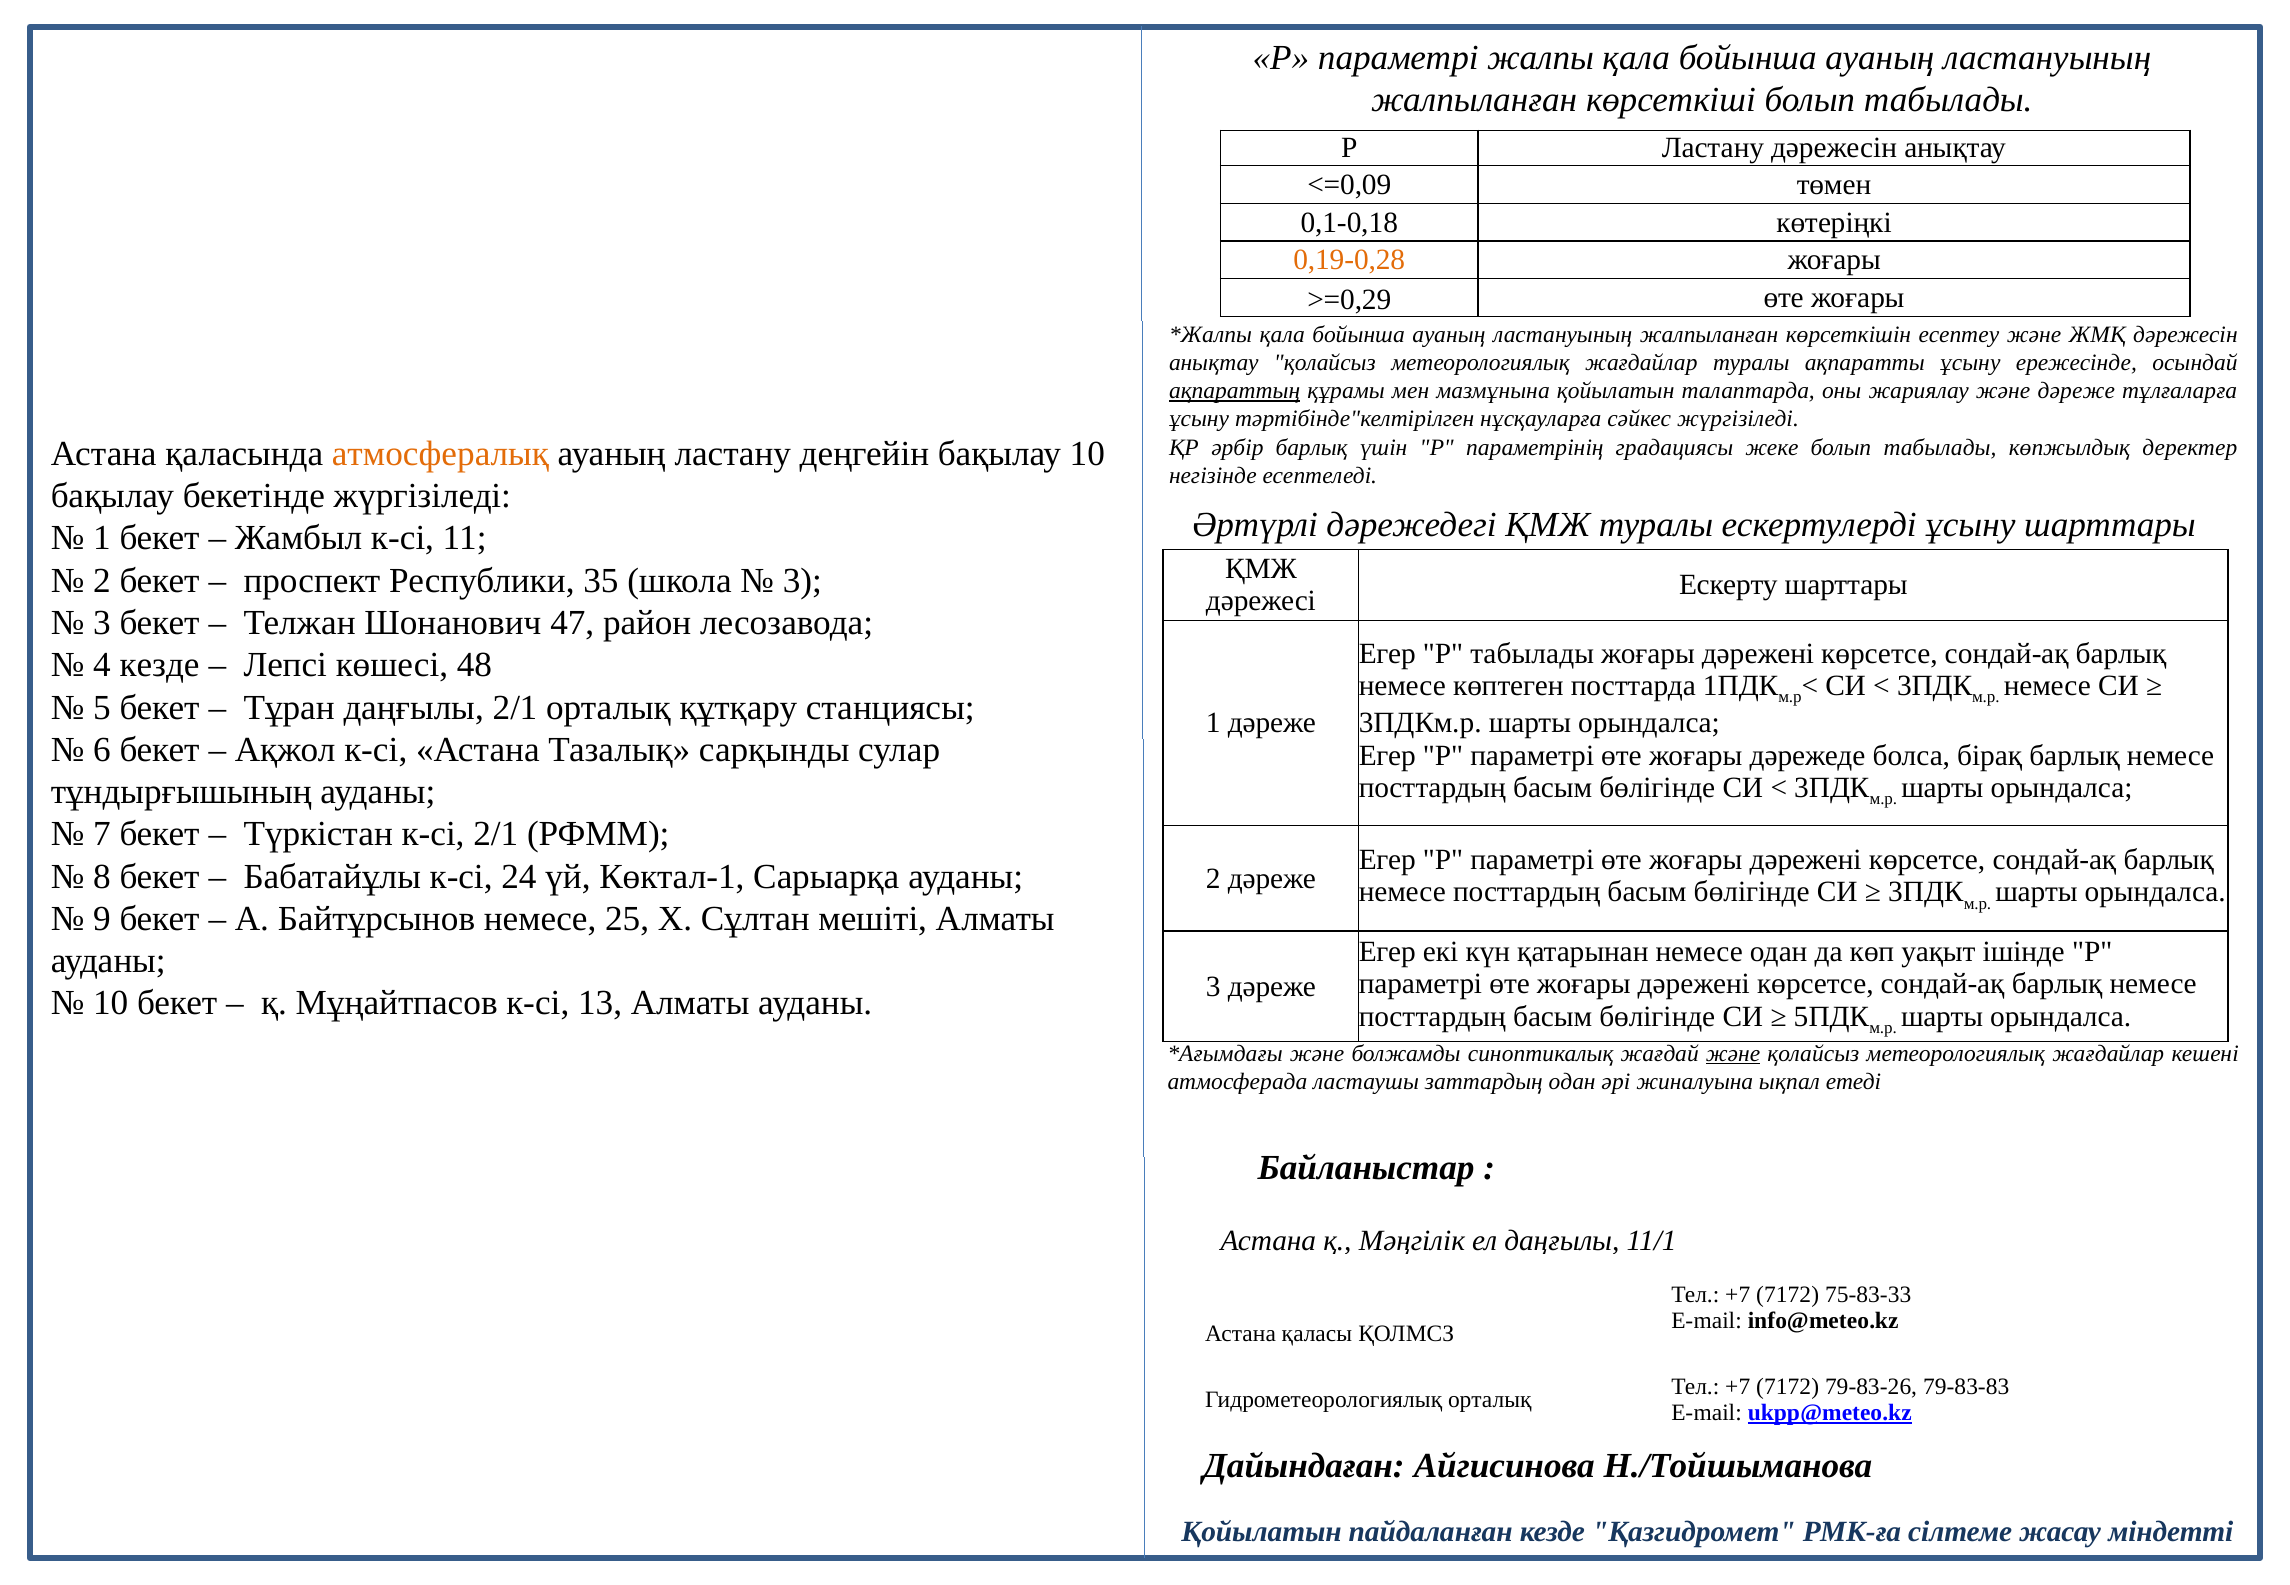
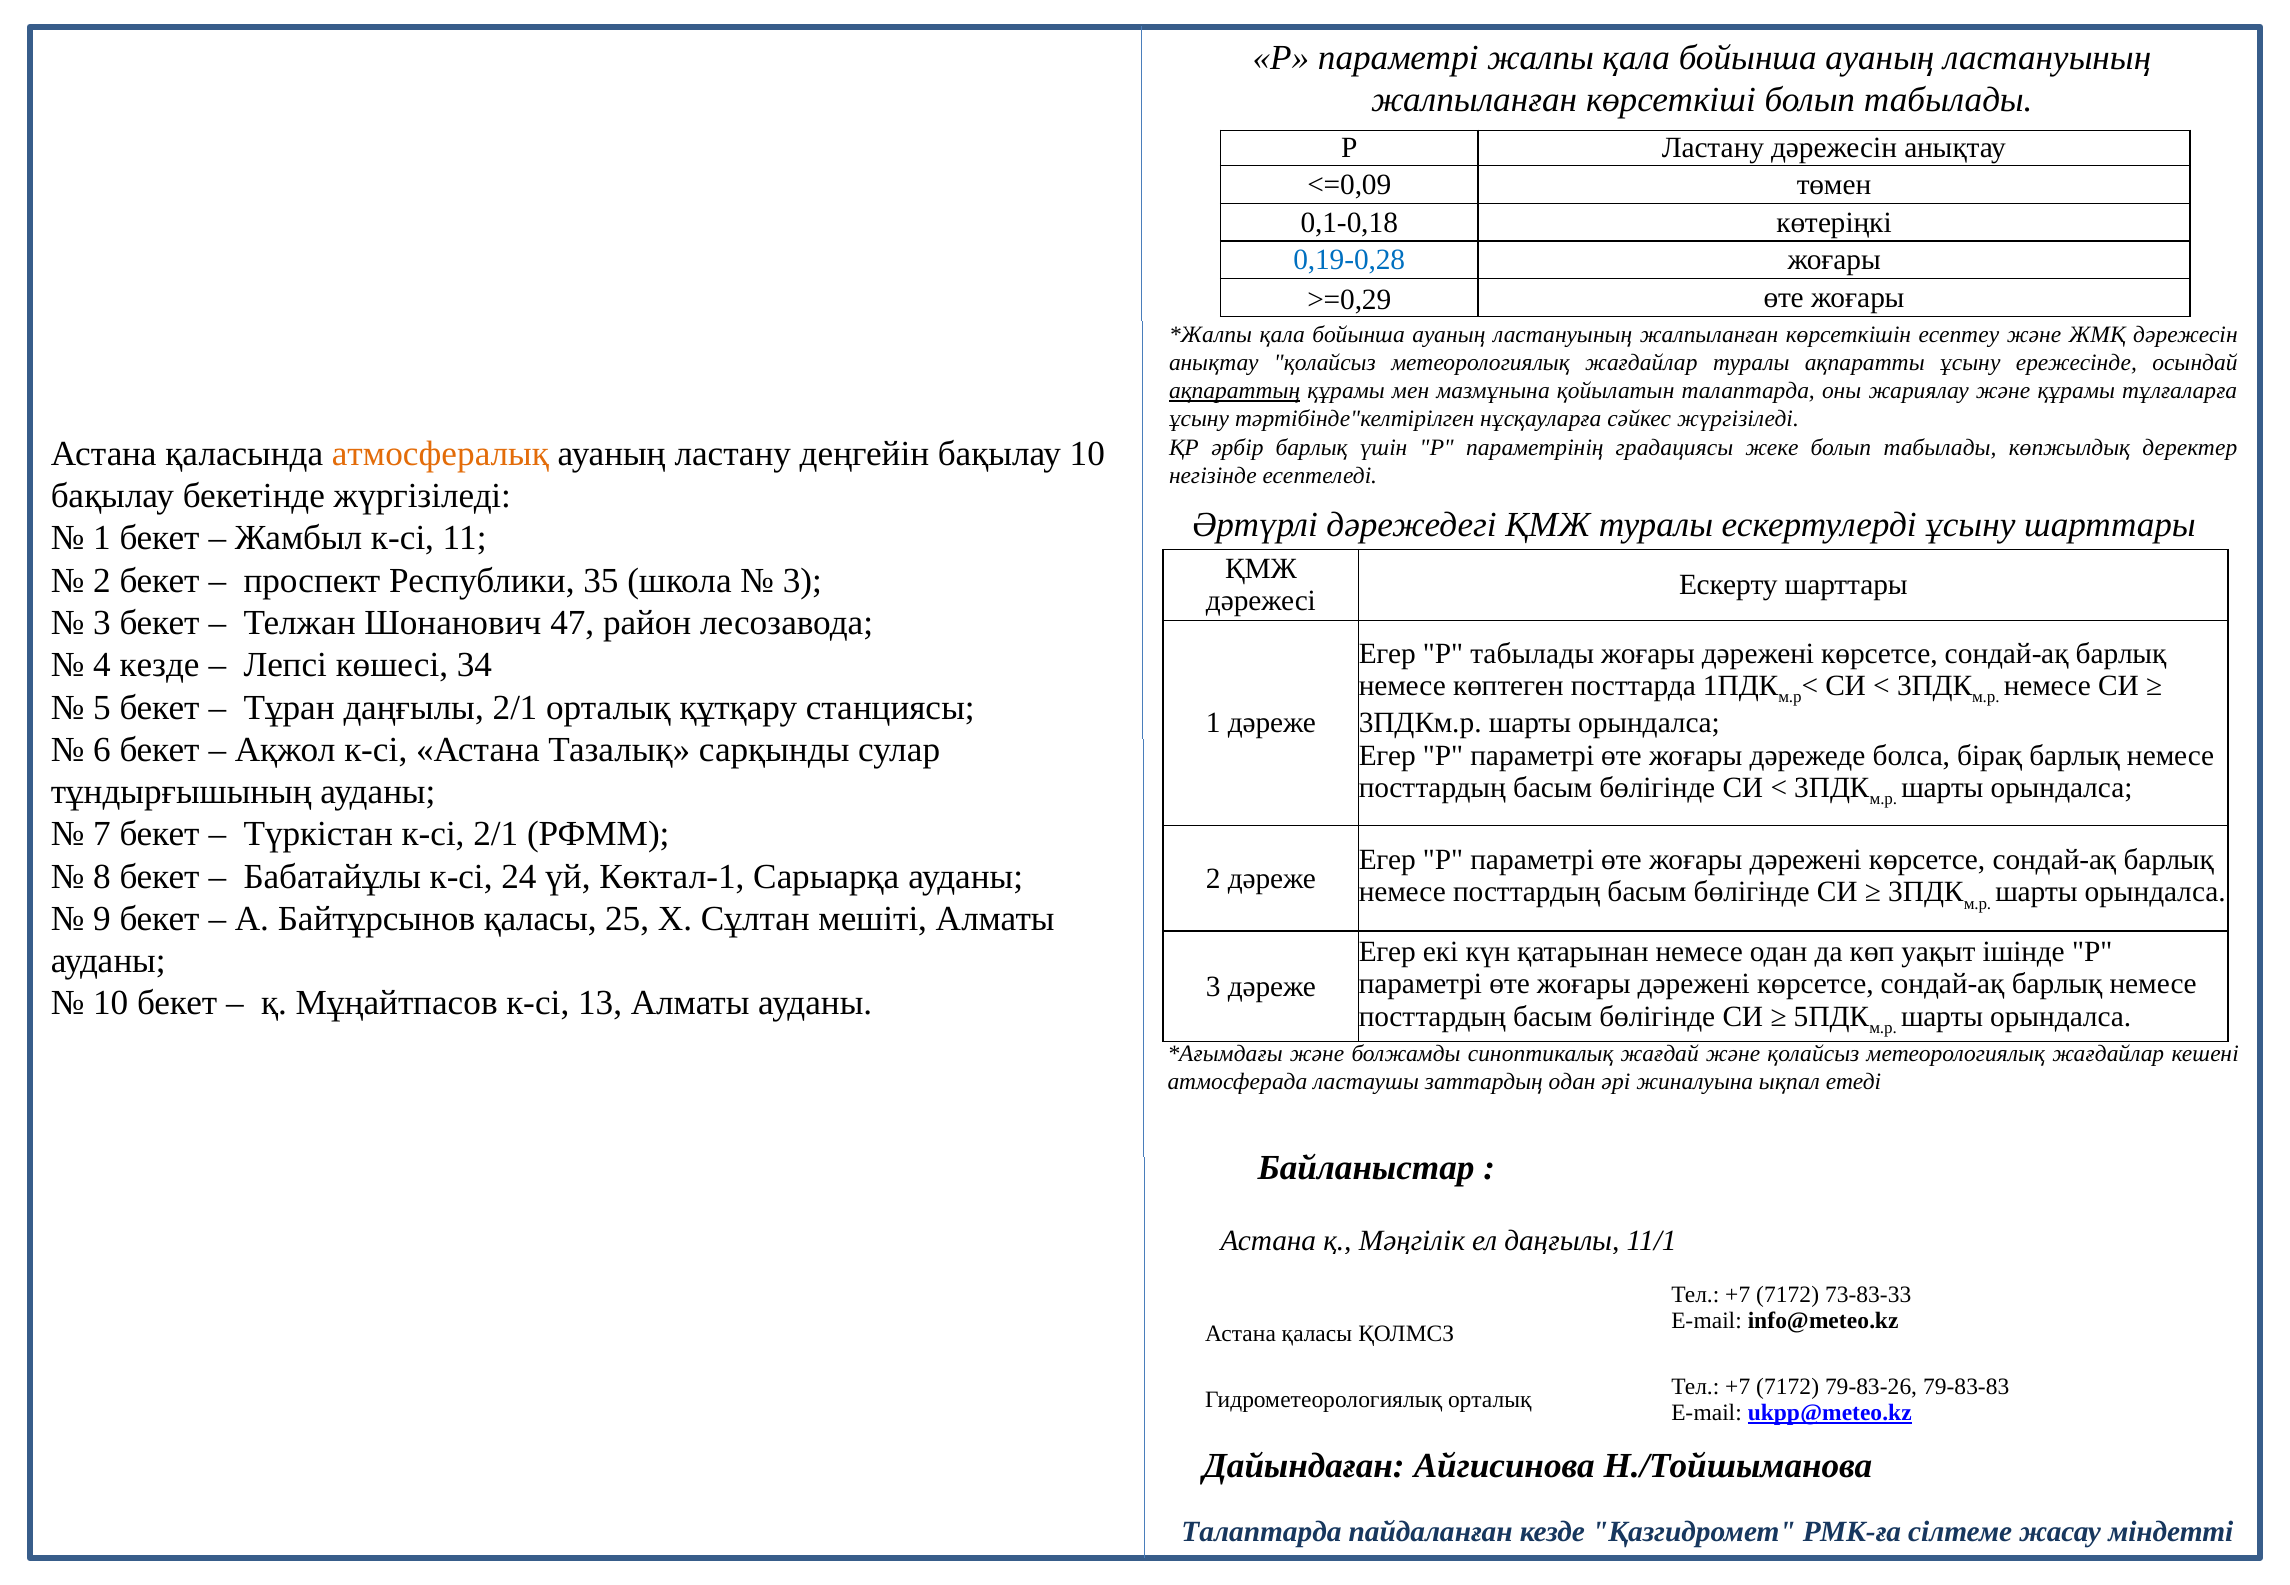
0,19-0,28 colour: orange -> blue (1349, 260)
және дәреже: дәреже -> құрамы (2076, 391)
48: 48 -> 34 (474, 665)
Байтұрсынов немесе: немесе -> қаласы (540, 919)
және underline: present -> none (1733, 1054)
75-83-33: 75-83-33 -> 73-83-33 (1868, 1295)
Қойылатын: Қойылатын -> Талаптарда (1262, 1532)
